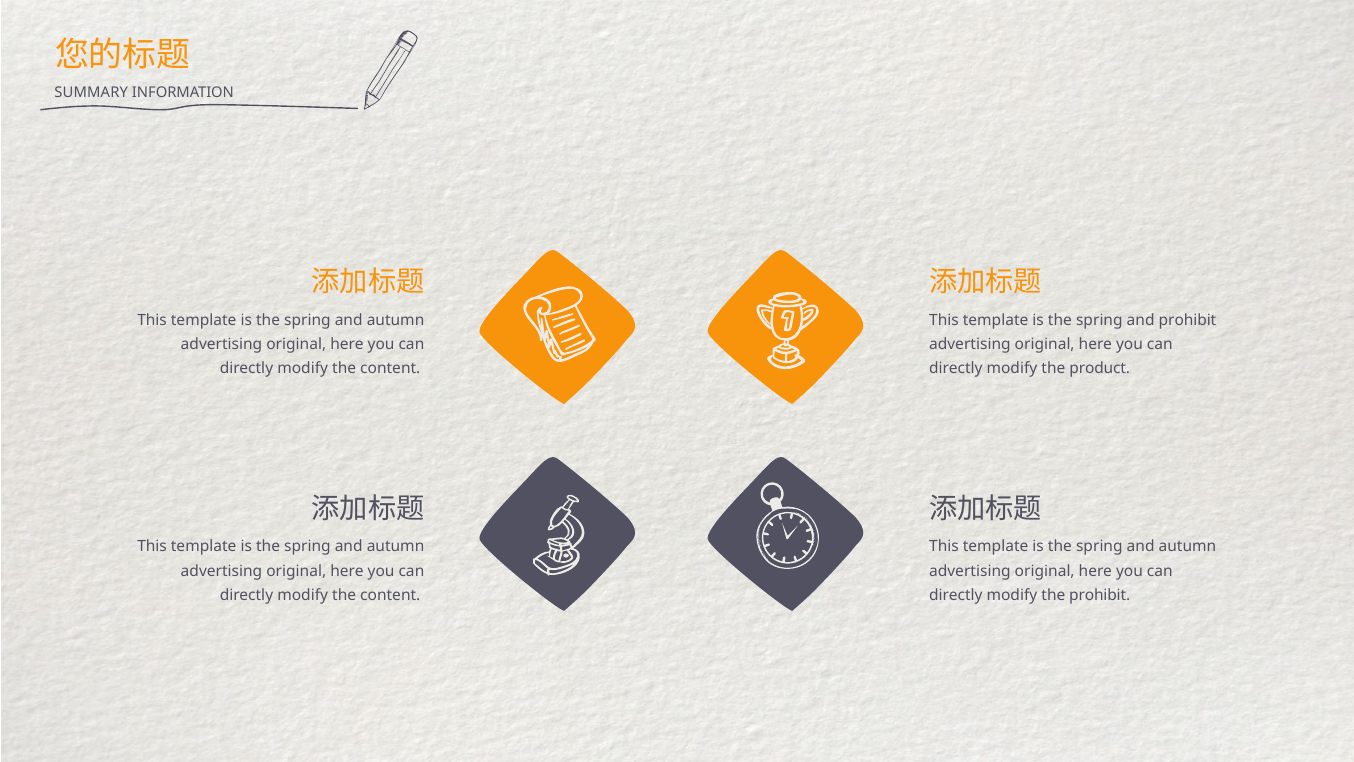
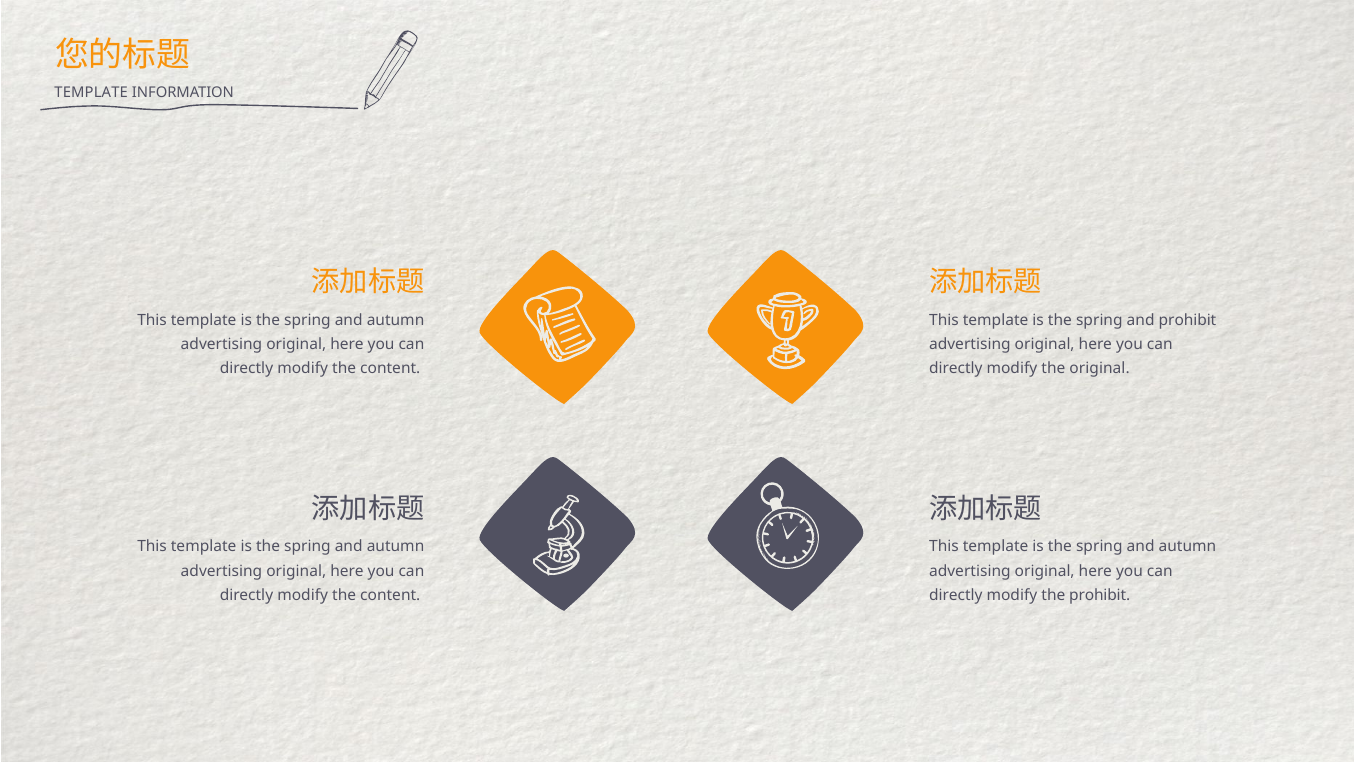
SUMMARY: SUMMARY -> TEMPLATE (91, 93)
the product: product -> original (1100, 368)
